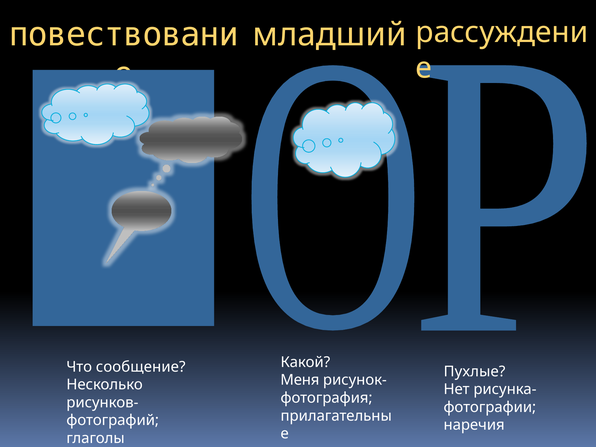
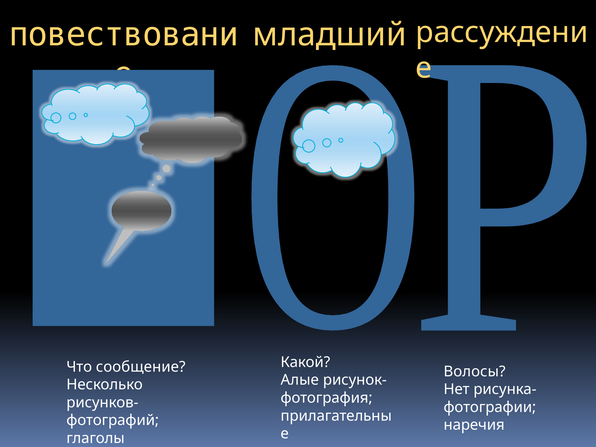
Пухлые: Пухлые -> Волосы (475, 371)
Меня: Меня -> Алые (300, 380)
